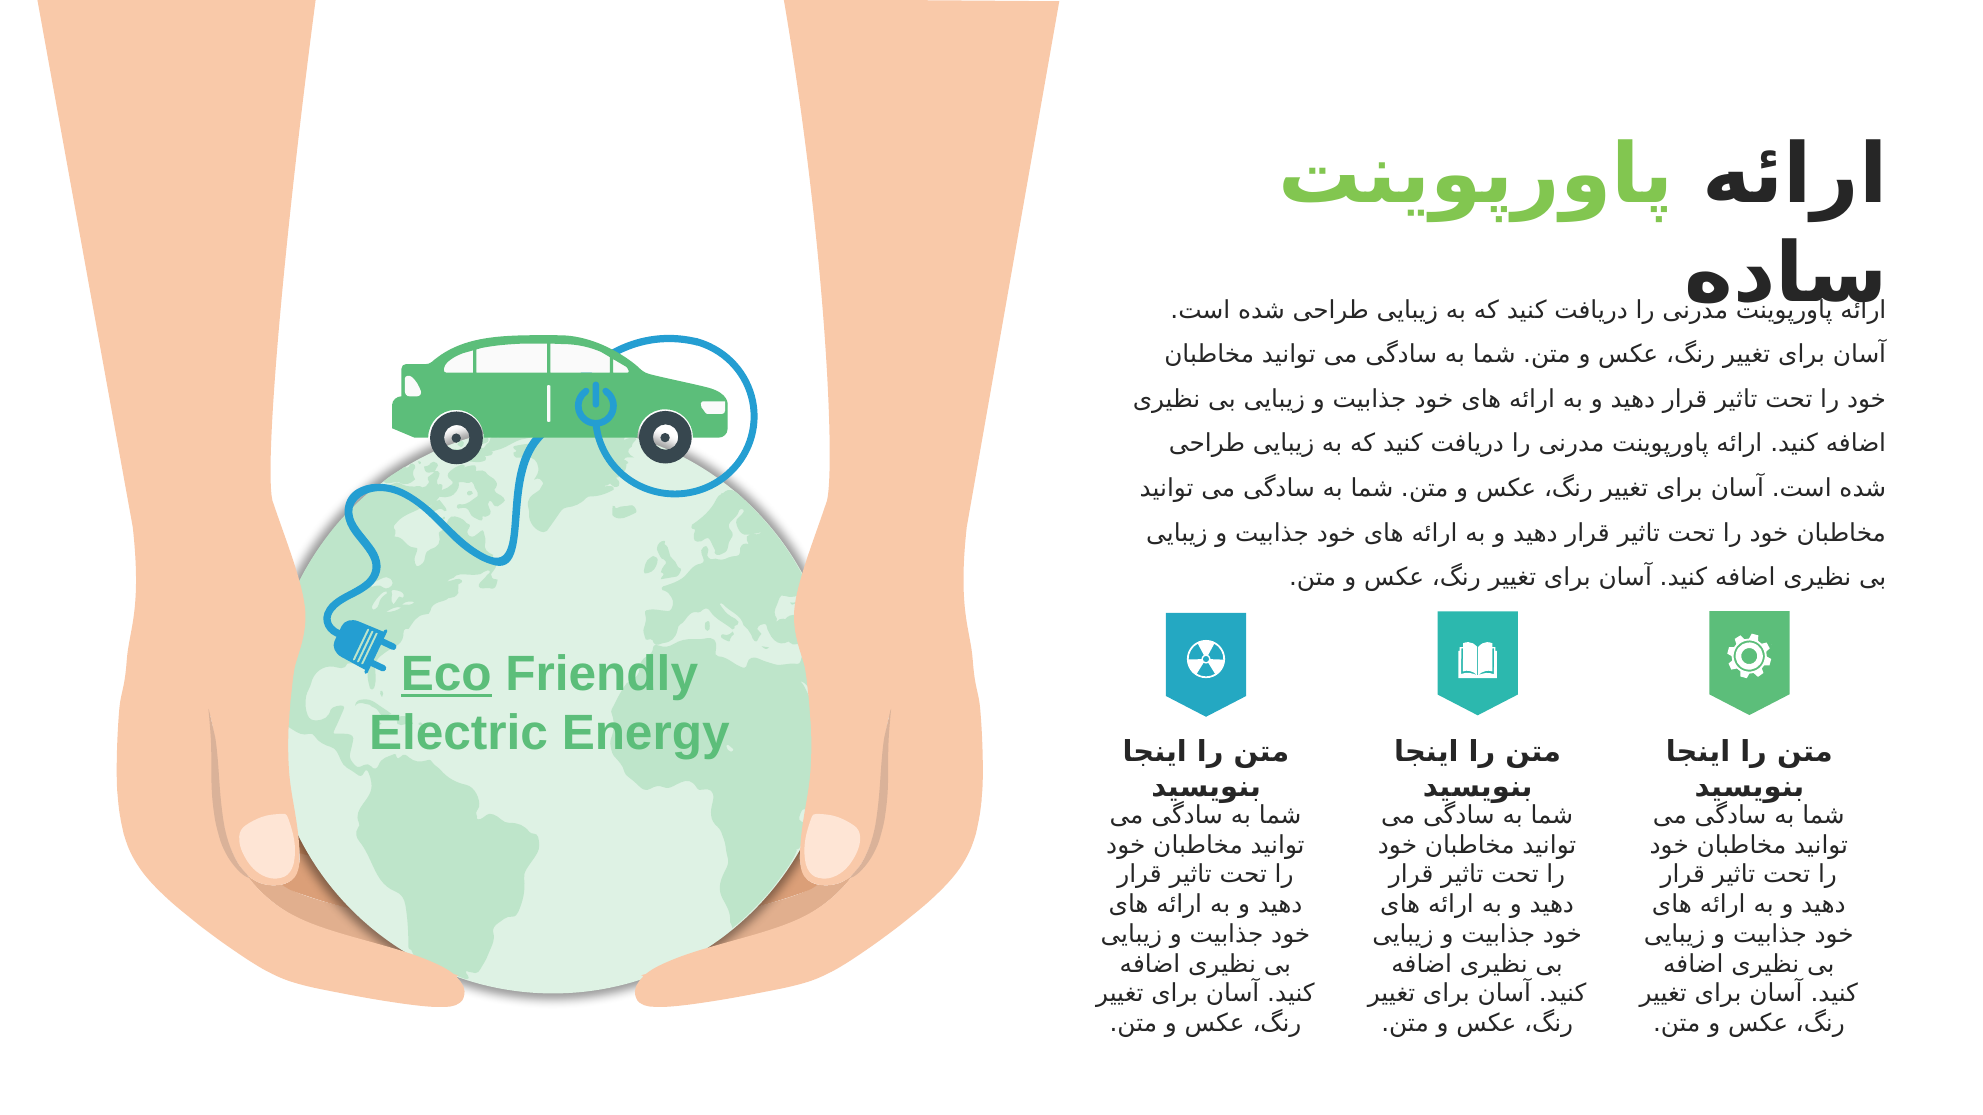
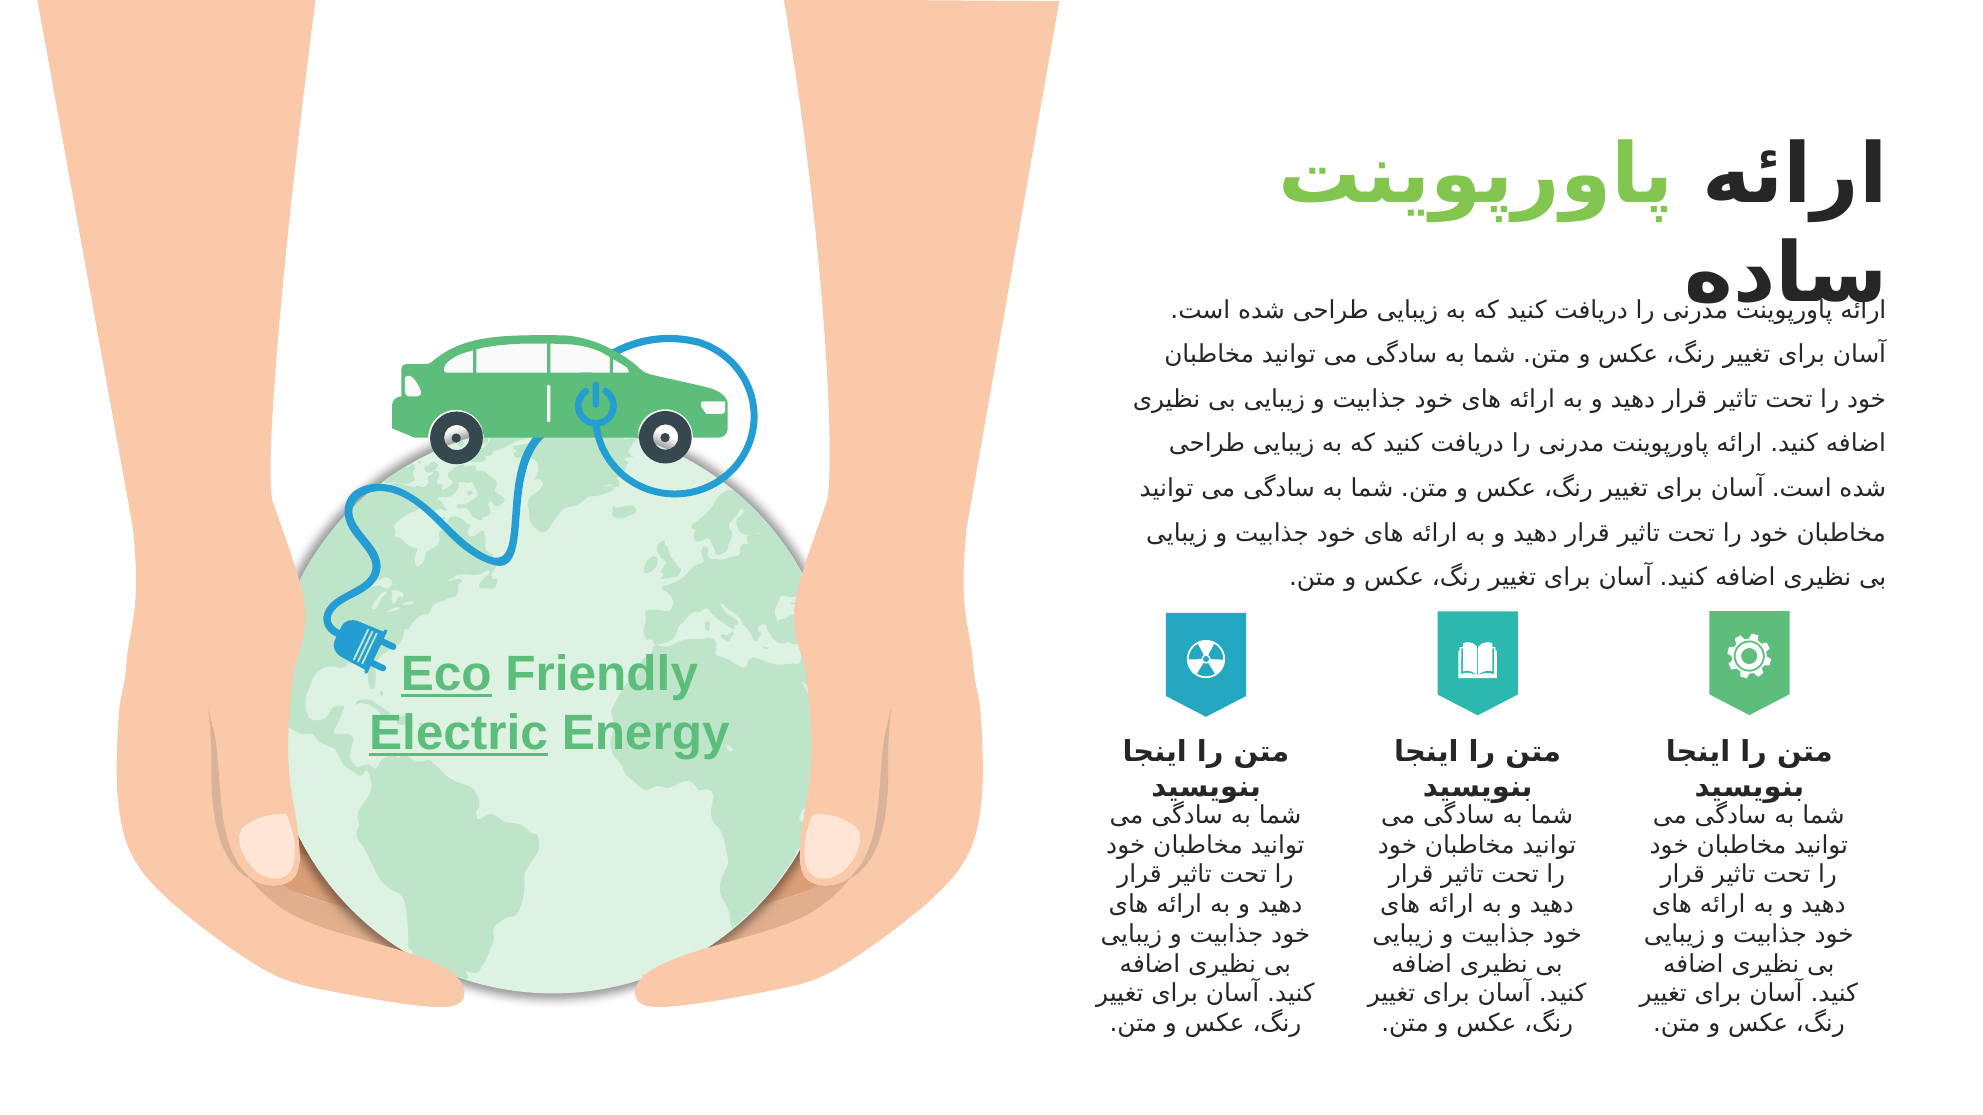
Electric underline: none -> present (459, 734)
